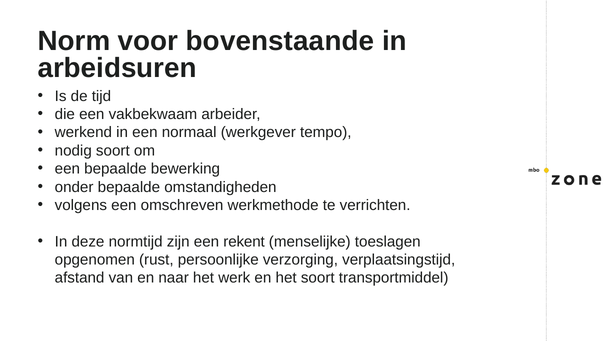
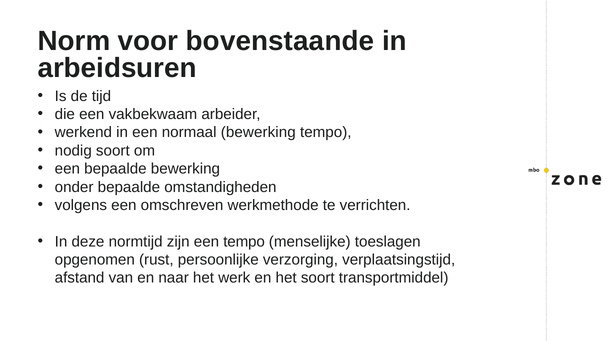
normaal werkgever: werkgever -> bewerking (258, 133)
een rekent: rekent -> tempo (244, 242)
